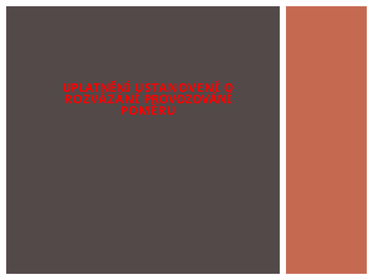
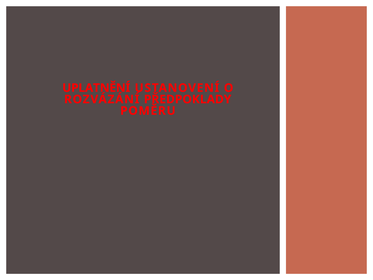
PROVOZOVÁNÍ: PROVOZOVÁNÍ -> PŘEDPOKLADY (188, 99)
